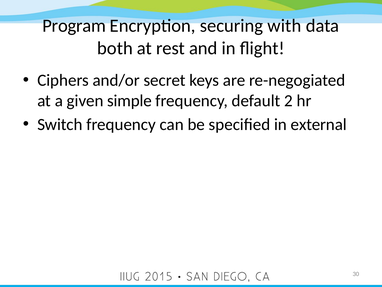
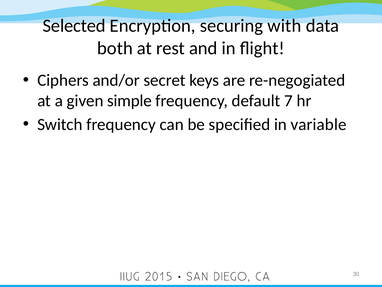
Program: Program -> Selected (74, 26)
2: 2 -> 7 (288, 101)
external: external -> variable (319, 124)
